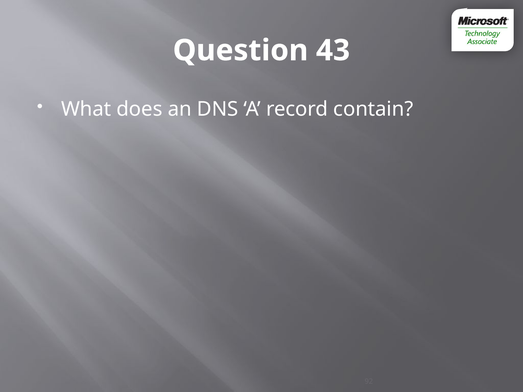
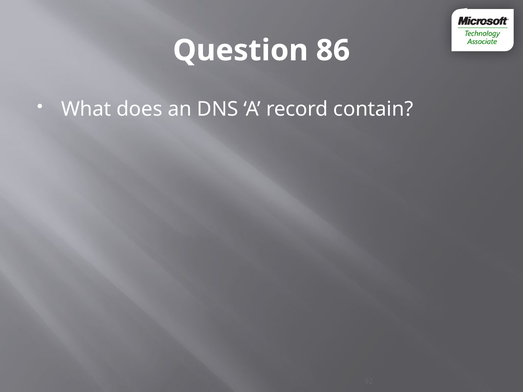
43: 43 -> 86 (333, 50)
